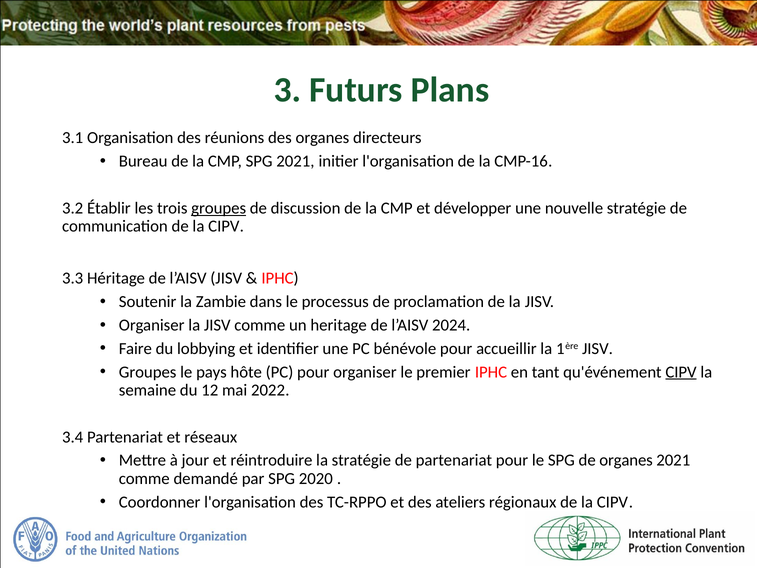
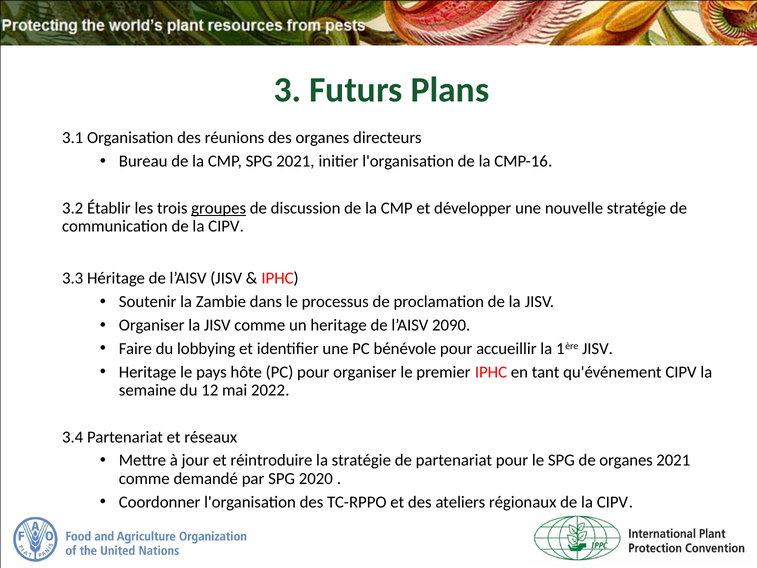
2024: 2024 -> 2090 (451, 325)
Groupes: Groupes -> Heritage (148, 372)
CIPV underline: present -> none (681, 372)
